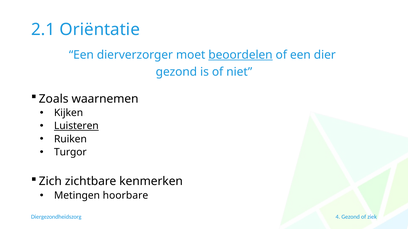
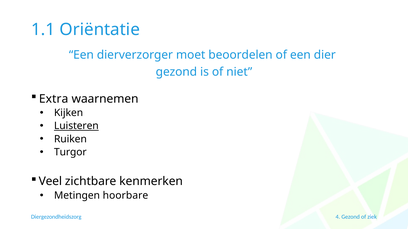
2.1: 2.1 -> 1.1 (43, 30)
beoordelen underline: present -> none (240, 55)
Zoals: Zoals -> Extra (54, 99)
Zich: Zich -> Veel (50, 182)
